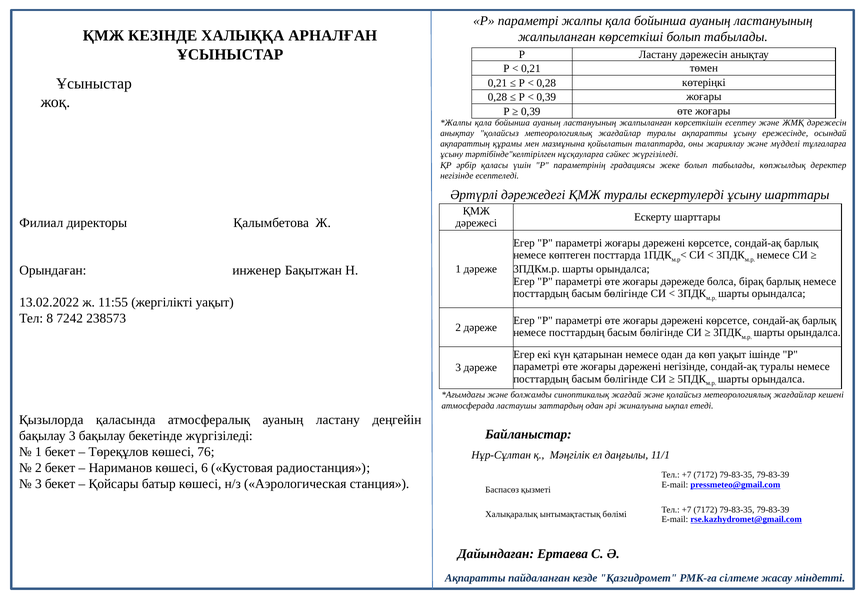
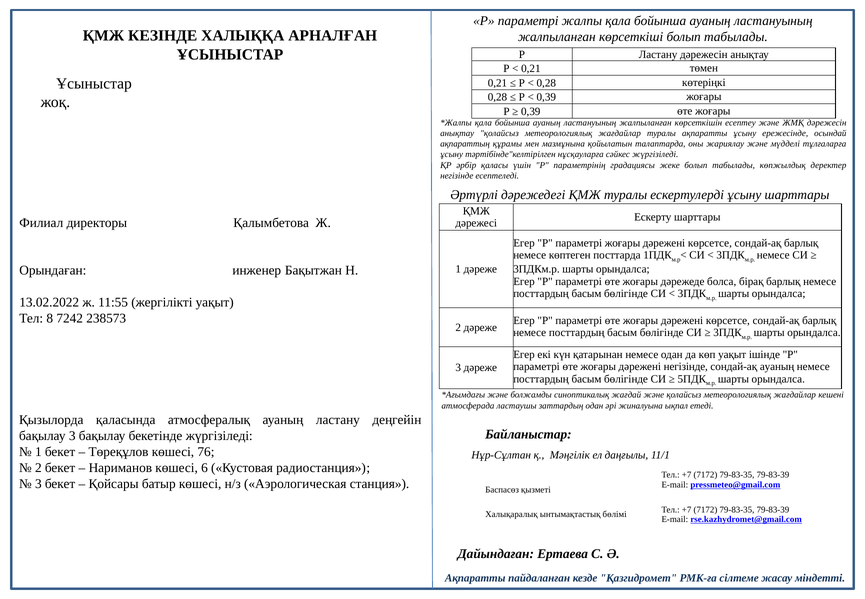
сондай-ақ туралы: туралы -> ауаның (777, 367)
